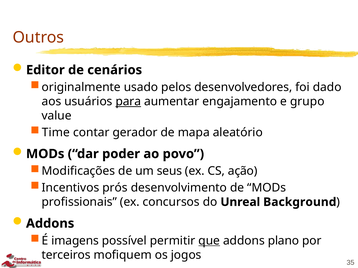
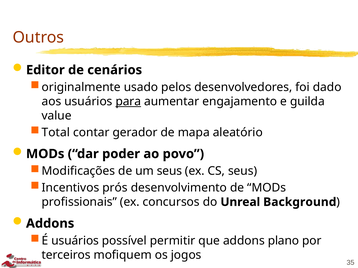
grupo: grupo -> guilda (307, 102)
Time: Time -> Total (56, 133)
CS ação: ação -> seus (243, 171)
É imagens: imagens -> usuários (75, 241)
que underline: present -> none (209, 241)
